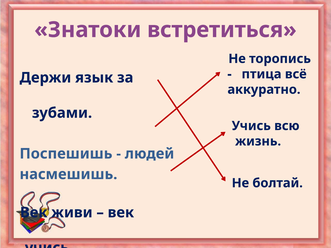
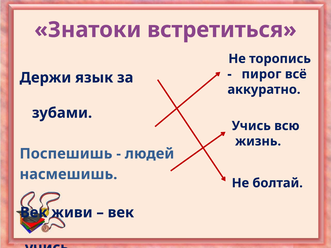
птица: птица -> пирог (261, 74)
